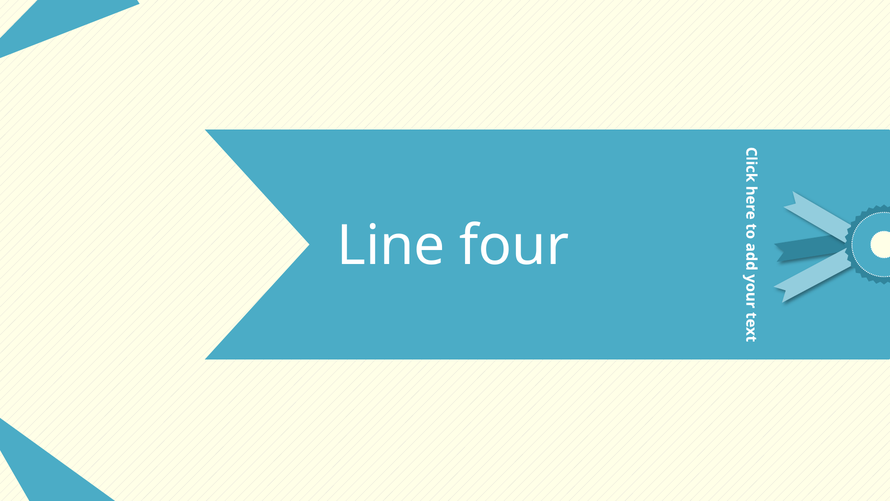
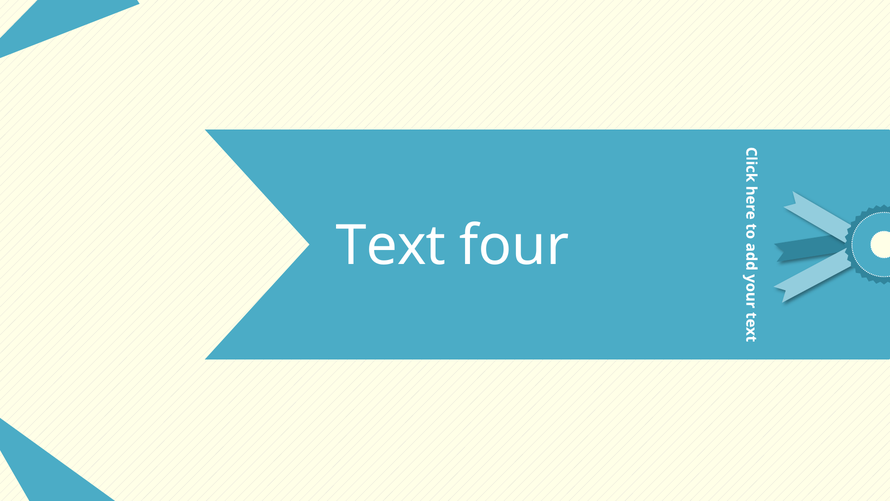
Line: Line -> Text (391, 246)
